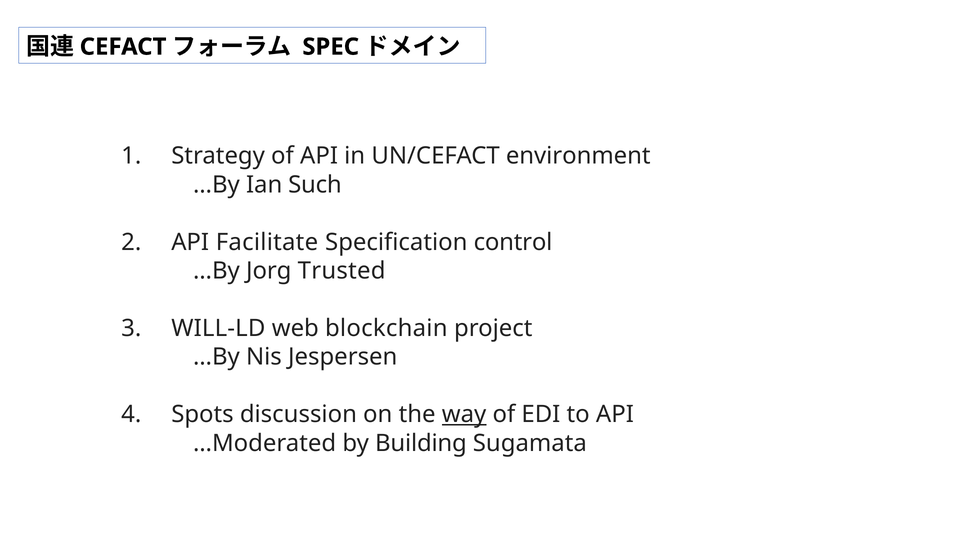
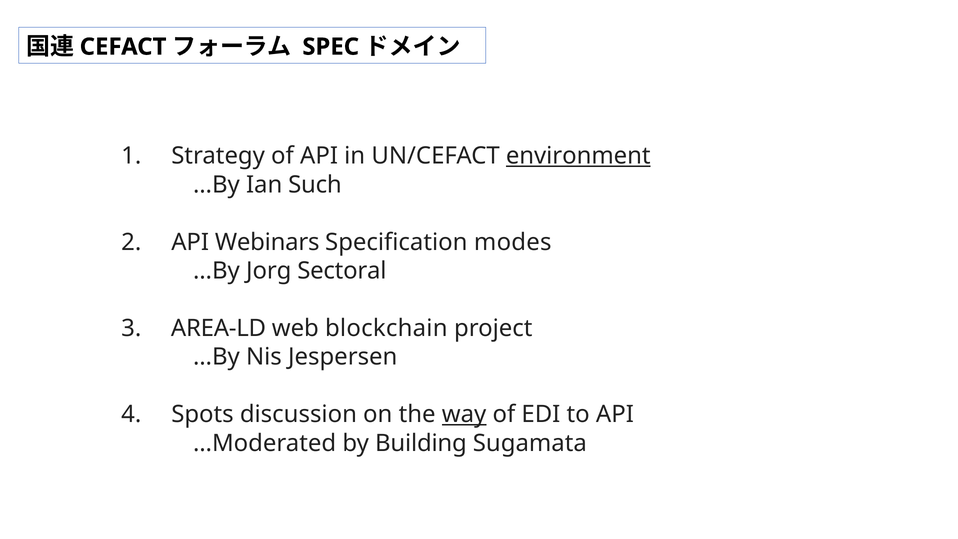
environment underline: none -> present (578, 156)
Facilitate: Facilitate -> Webinars (267, 242)
control: control -> modes (513, 242)
Trusted: Trusted -> Sectoral (342, 271)
WILL-LD: WILL-LD -> AREA-LD (219, 328)
